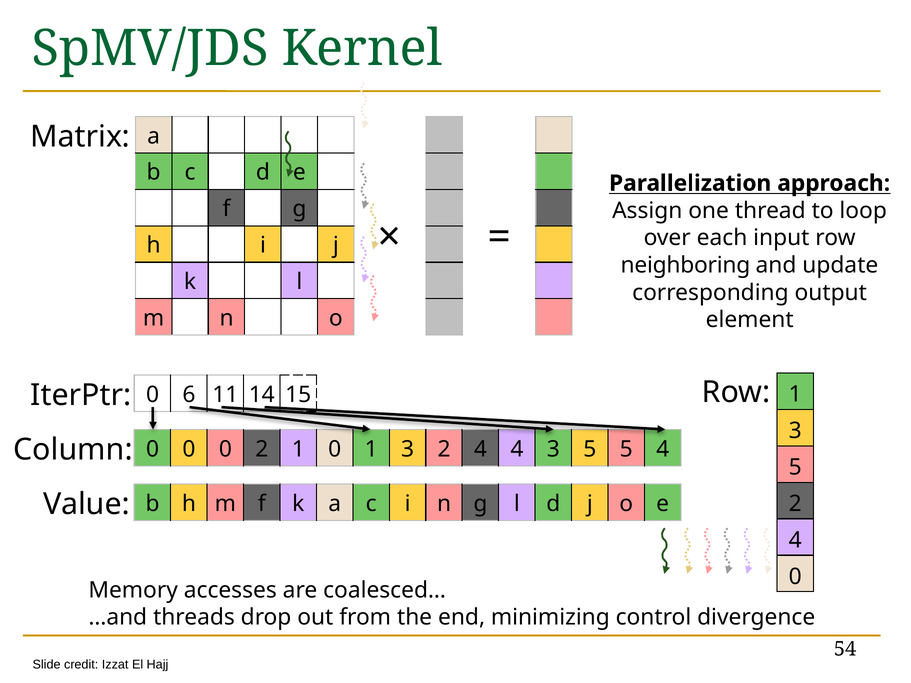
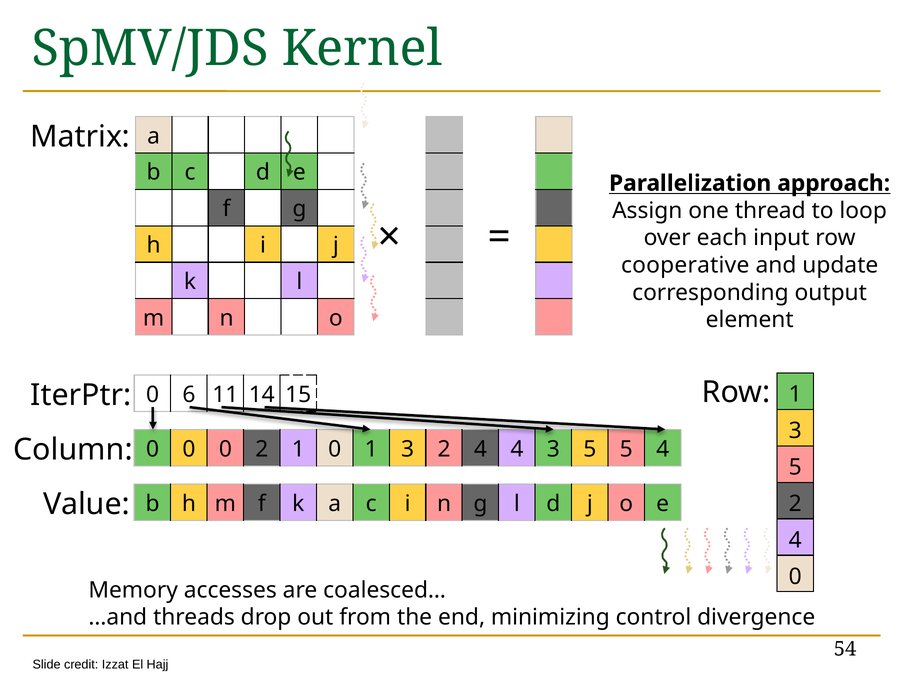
neighboring: neighboring -> cooperative (685, 265)
